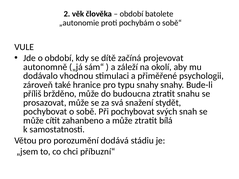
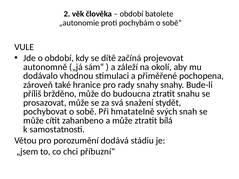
psychologii: psychologii -> pochopena (202, 76)
typu: typu -> rady (126, 85)
Při pochybovat: pochybovat -> hmatatelně (133, 112)
